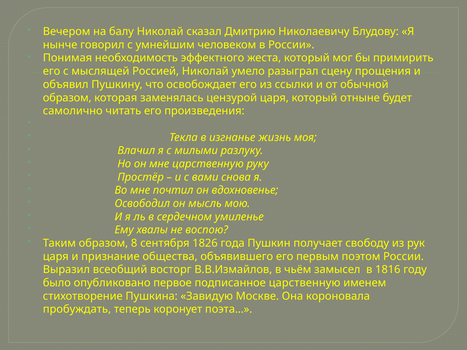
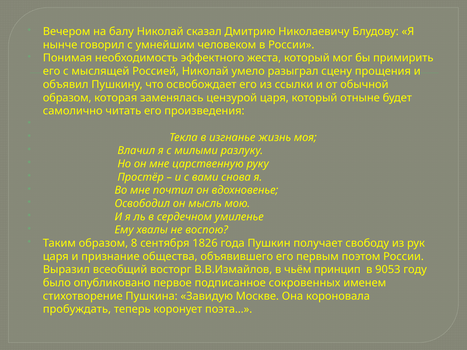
замысел: замысел -> принцип (337, 270)
1816: 1816 -> 9053 (388, 270)
подписанное царственную: царственную -> сокровенных (305, 283)
